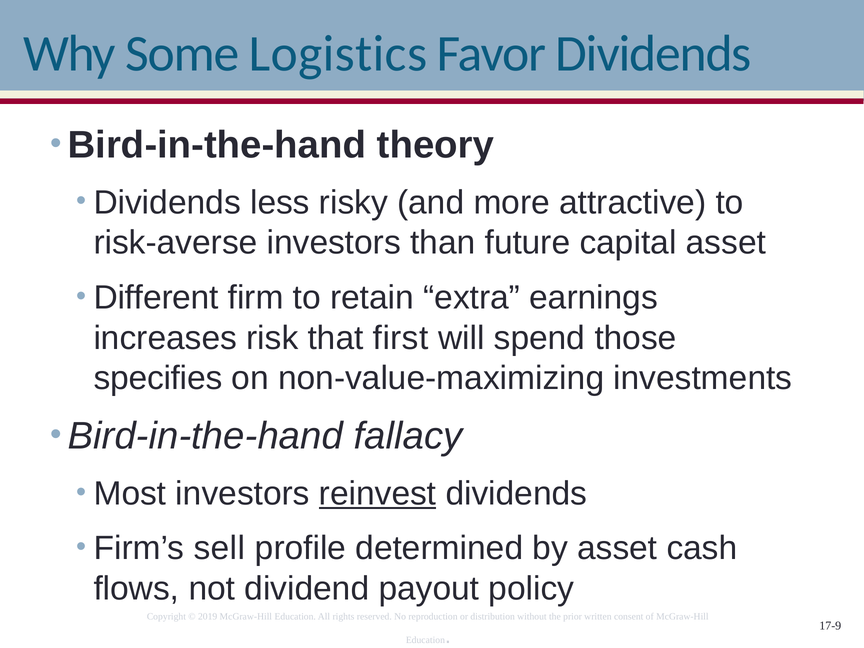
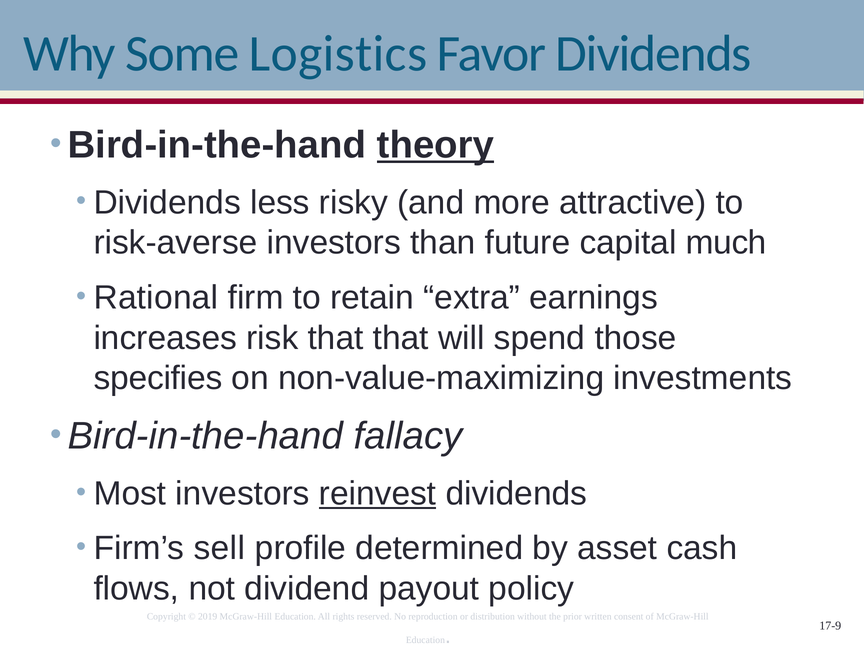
theory underline: none -> present (435, 145)
capital asset: asset -> much (726, 243)
Different: Different -> Rational (156, 298)
that first: first -> that (401, 338)
